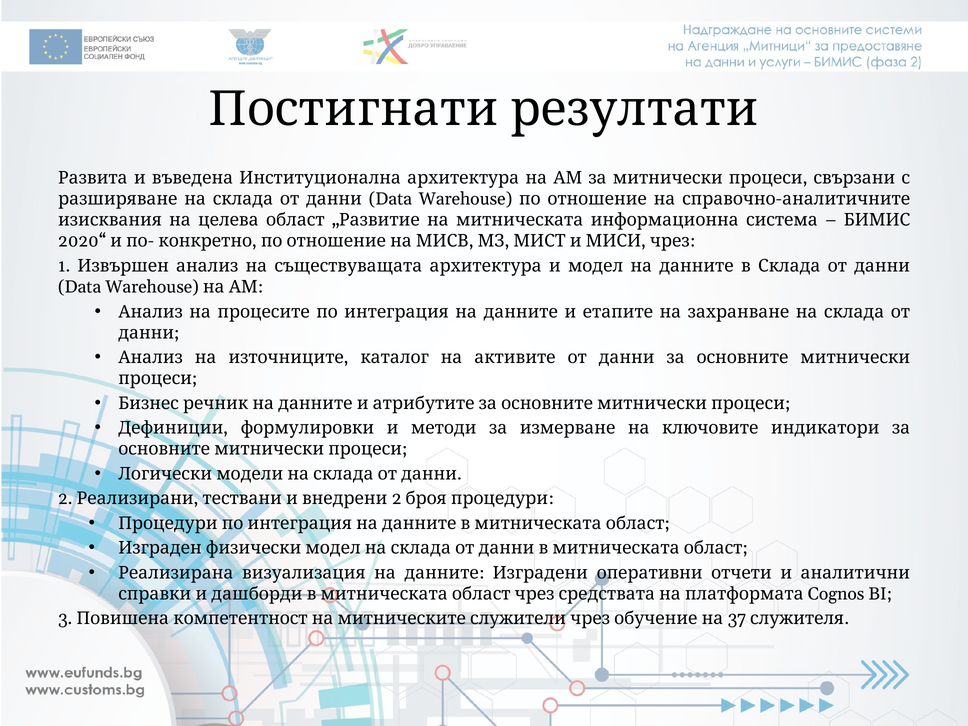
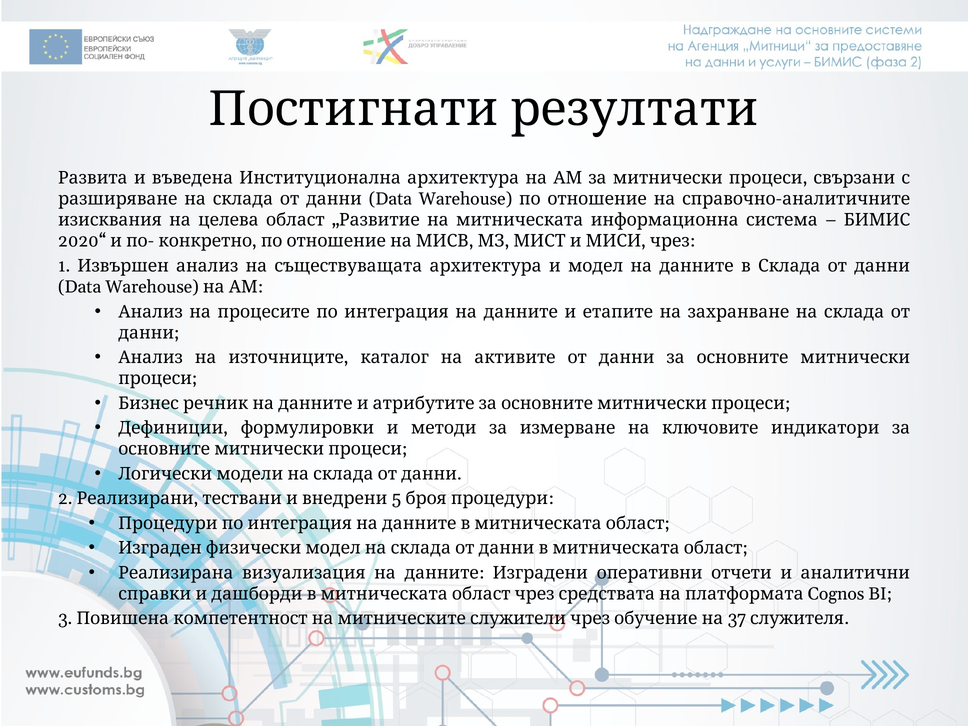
2: 2 -> 5 (396, 499)
